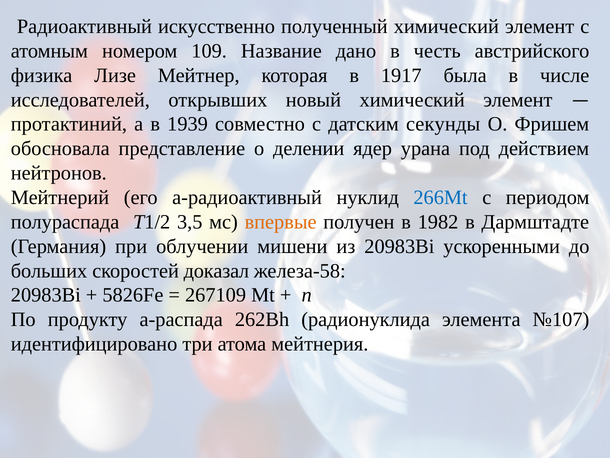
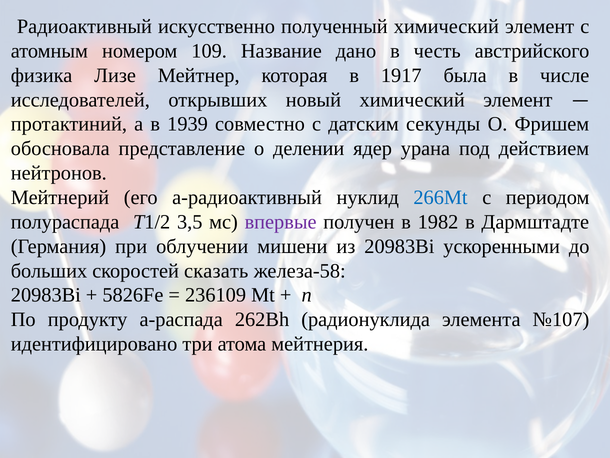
впервые colour: orange -> purple (281, 222)
доказал: доказал -> сказать (216, 271)
267109: 267109 -> 236109 (216, 295)
